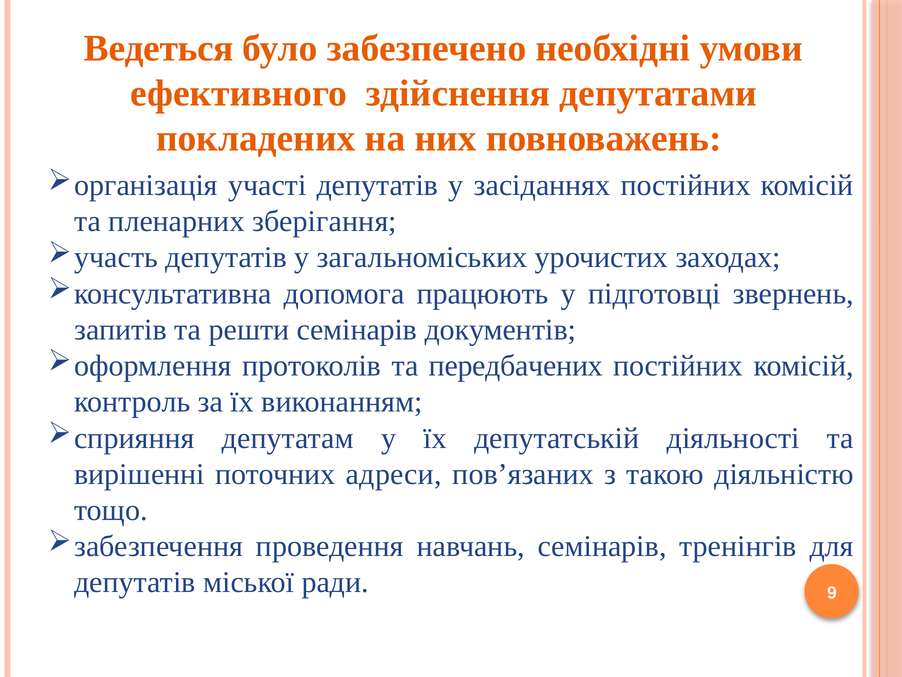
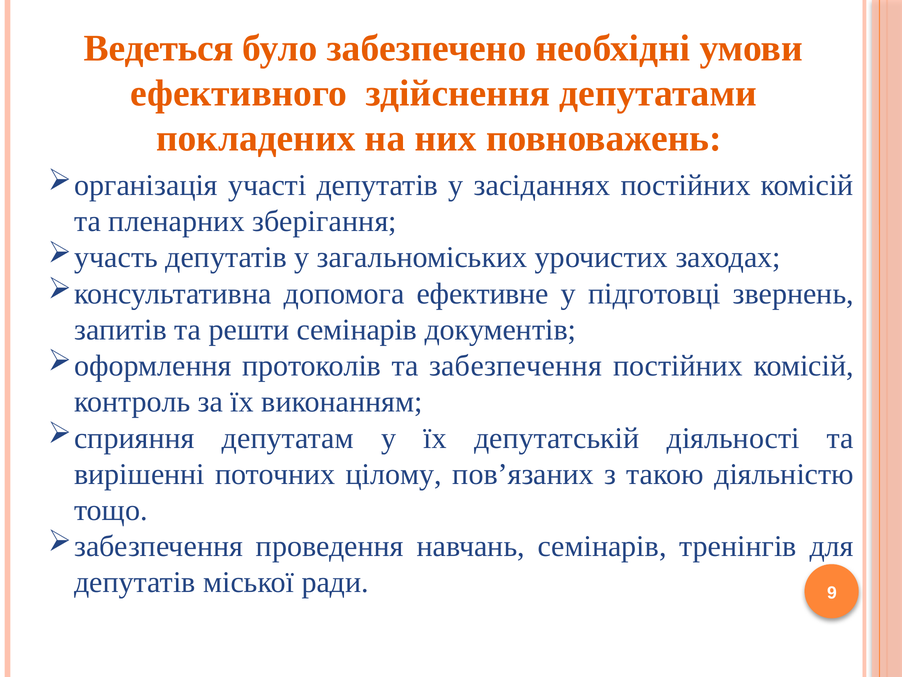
працюють: працюють -> ефективне (483, 293)
передбачених: передбачених -> забезпечення (516, 366)
адреси: адреси -> цілому (394, 474)
